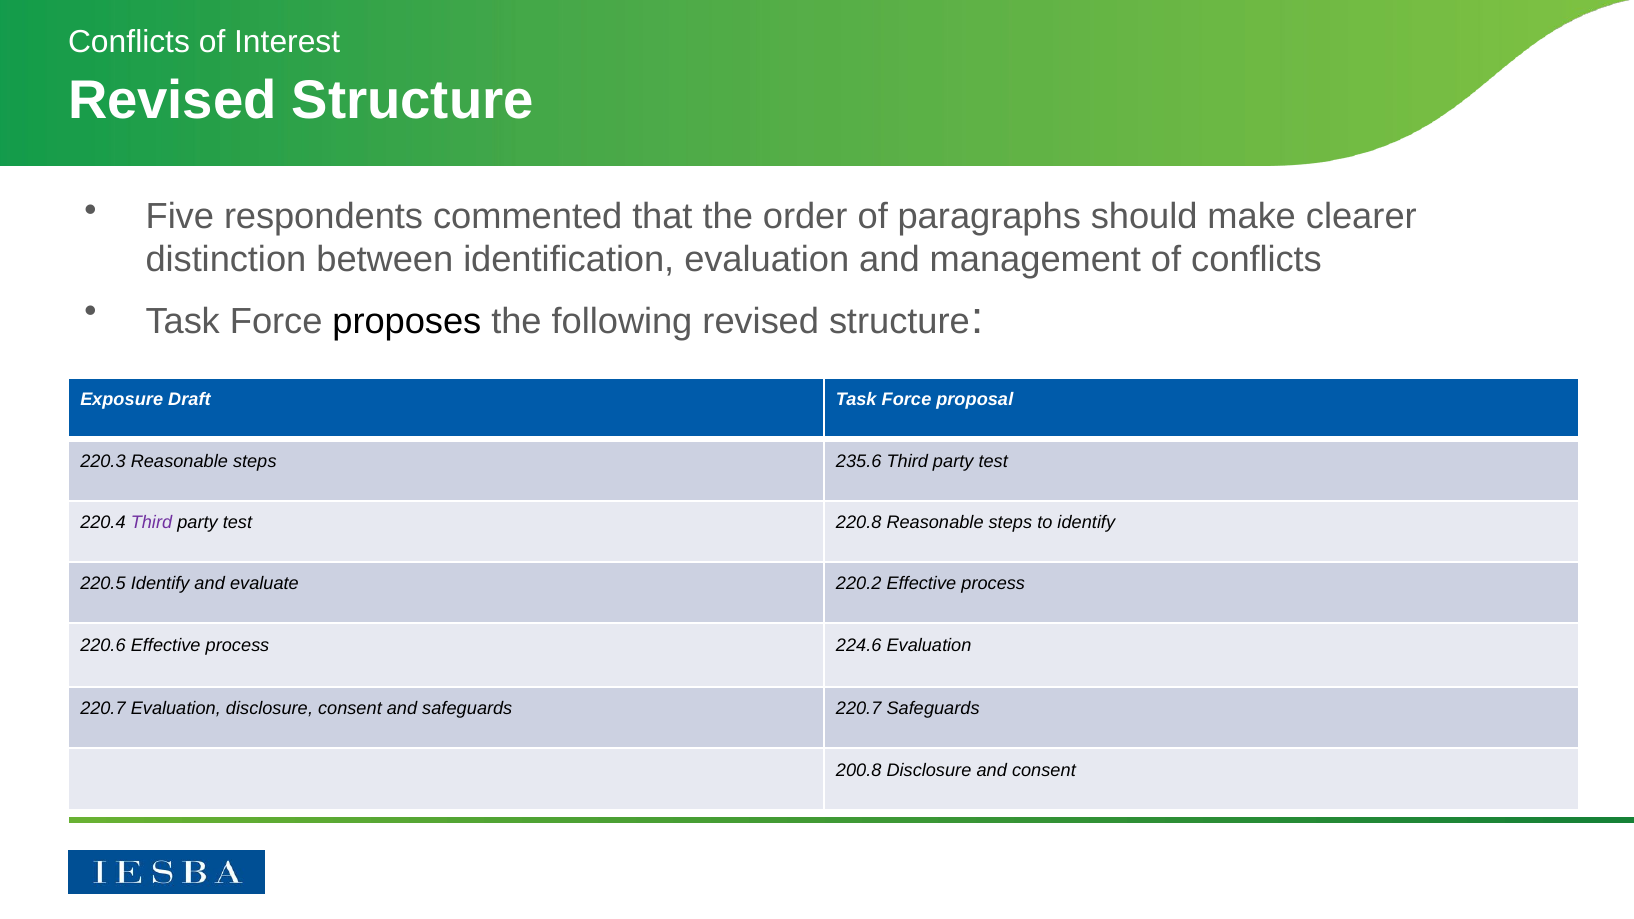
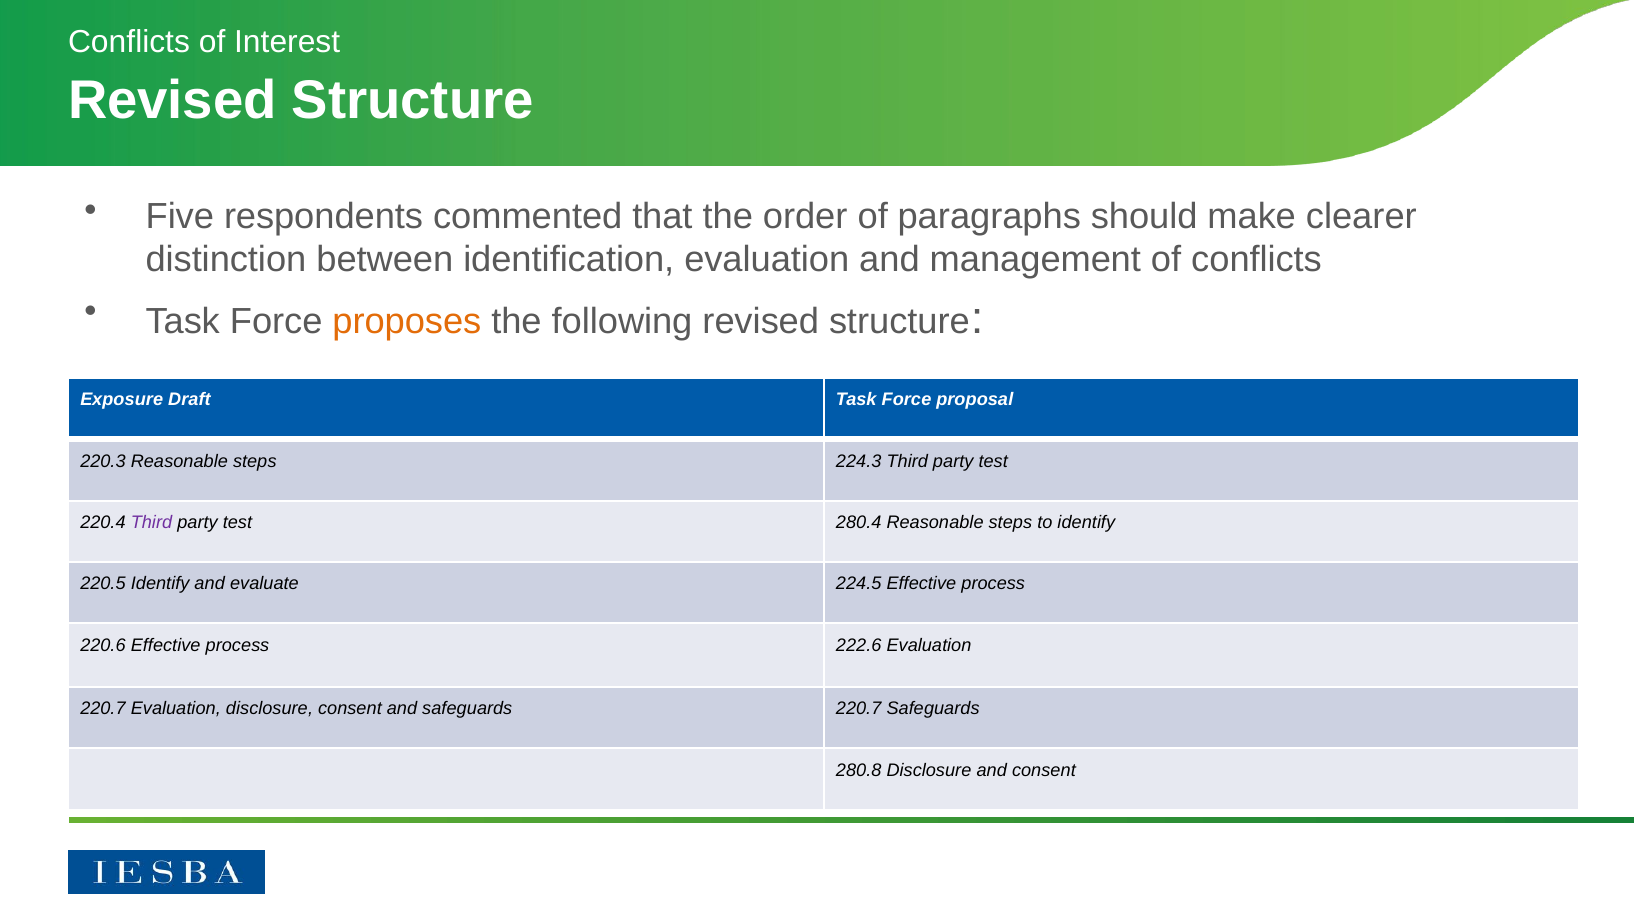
proposes colour: black -> orange (407, 322)
235.6: 235.6 -> 224.3 (859, 461)
220.8: 220.8 -> 280.4 (859, 523)
220.2: 220.2 -> 224.5 (859, 584)
224.6: 224.6 -> 222.6 (859, 645)
200.8: 200.8 -> 280.8 (859, 770)
